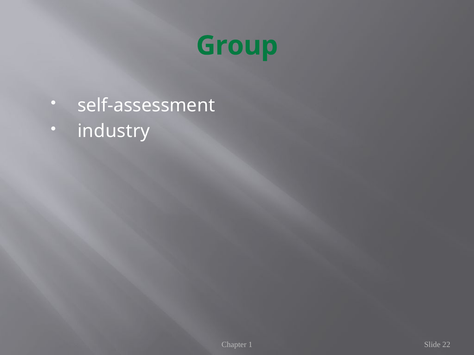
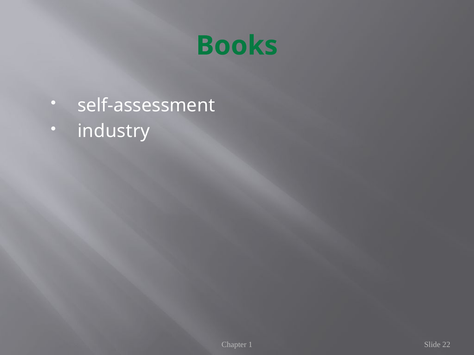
Group: Group -> Books (237, 46)
